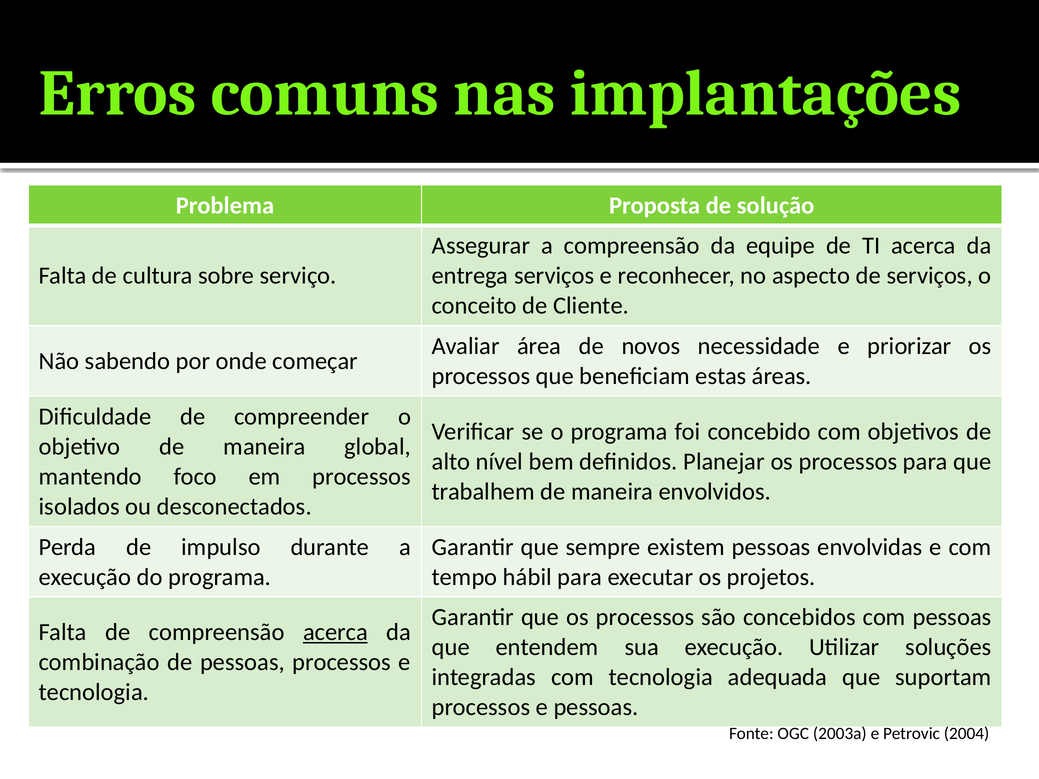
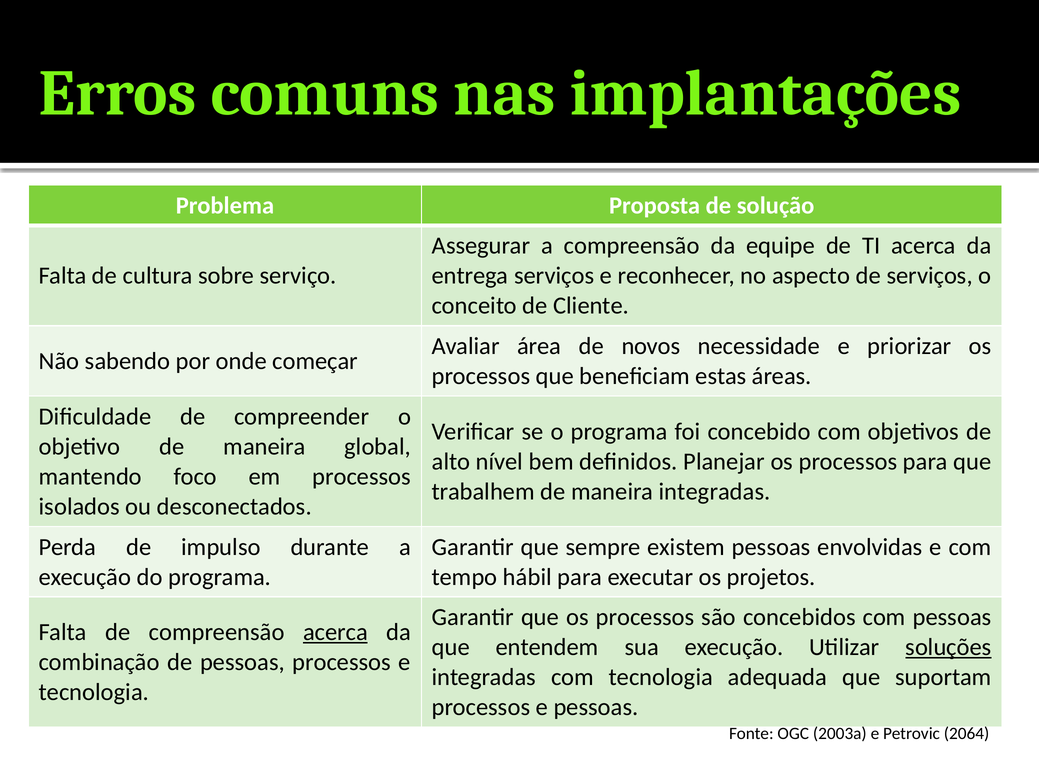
maneira envolvidos: envolvidos -> integradas (715, 492)
soluções underline: none -> present (949, 647)
2004: 2004 -> 2064 (967, 734)
